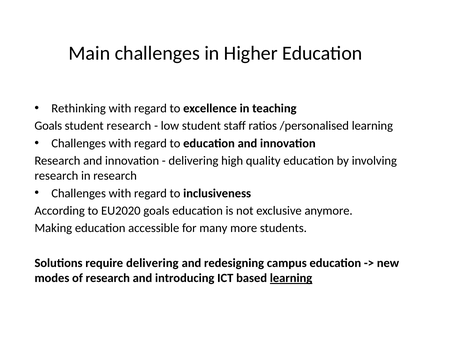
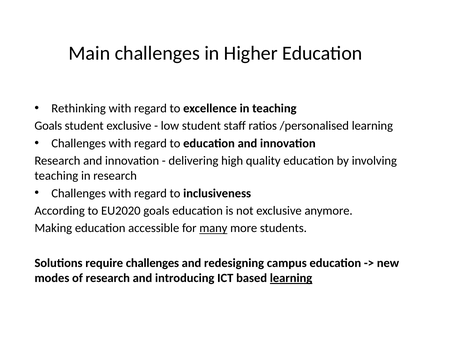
student research: research -> exclusive (129, 126)
research: research -> teaching (56, 176)
many underline: none -> present (213, 228)
require delivering: delivering -> challenges (152, 263)
